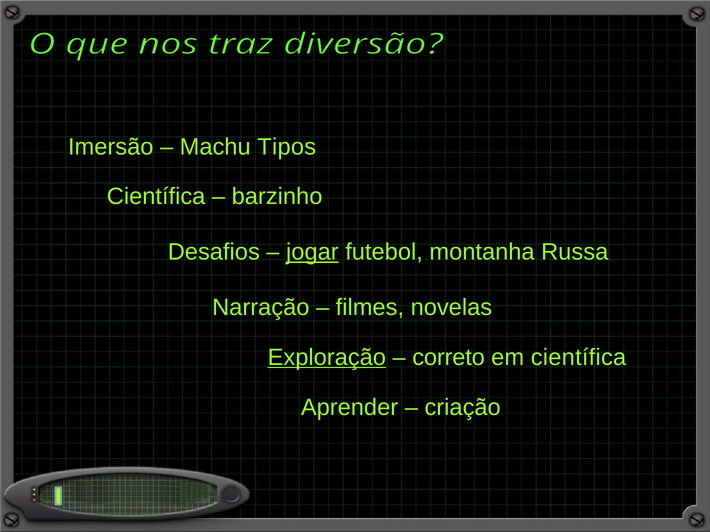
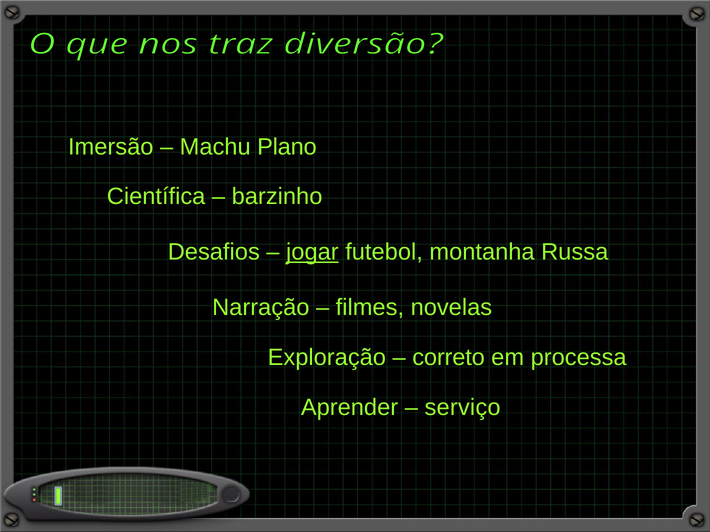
Tipos: Tipos -> Plano (287, 147)
Exploração underline: present -> none (327, 358)
em científica: científica -> processa (579, 358)
criação: criação -> serviço (463, 408)
